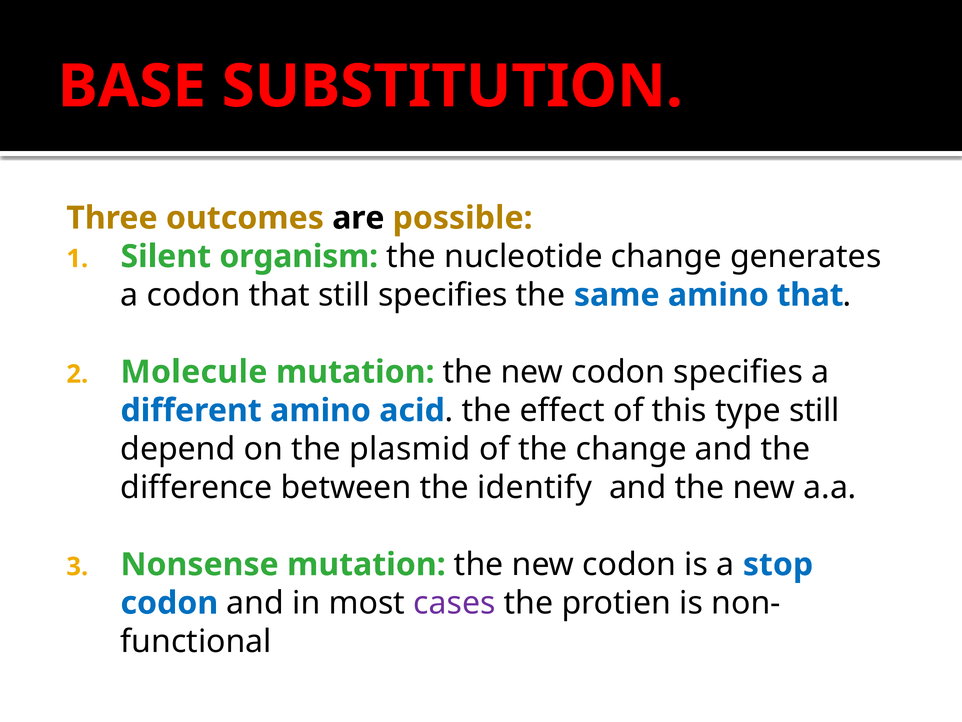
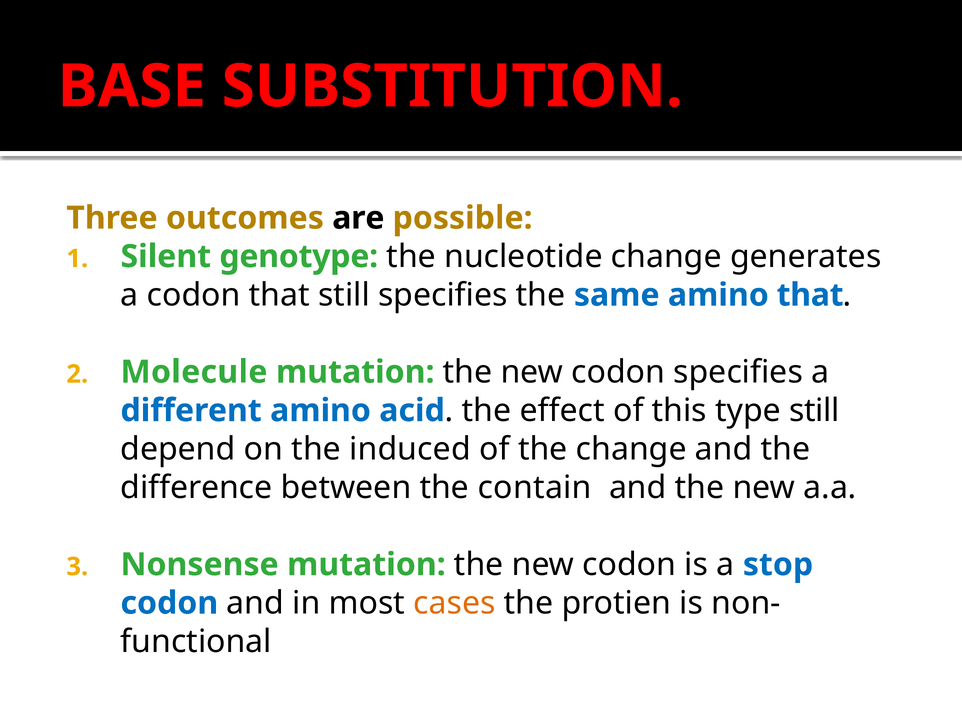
organism: organism -> genotype (299, 256)
plasmid: plasmid -> induced (410, 449)
identify: identify -> contain (535, 487)
cases colour: purple -> orange (454, 603)
